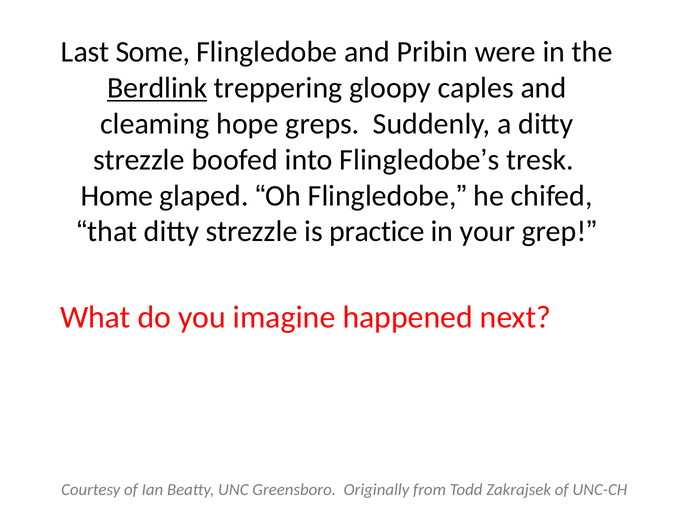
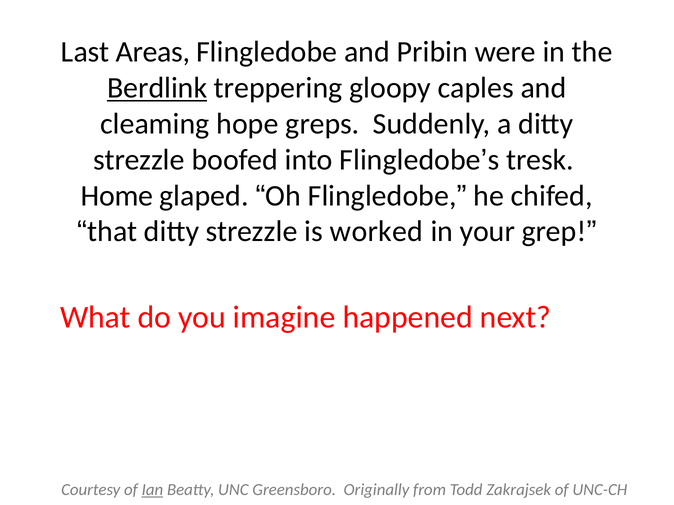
Some: Some -> Areas (153, 52)
practice: practice -> worked (377, 232)
Ian underline: none -> present (152, 490)
